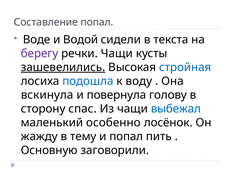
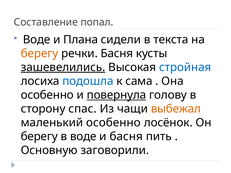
Водой: Водой -> Плана (81, 40)
берегу colour: purple -> orange (40, 54)
речки Чащи: Чащи -> Басня (117, 54)
воду: воду -> сама (139, 81)
вскинула: вскинула -> особенно (47, 95)
повернула underline: none -> present (116, 95)
выбежал colour: blue -> orange (176, 109)
жажду: жажду -> берегу (39, 137)
в тему: тему -> воде (83, 137)
и попал: попал -> басня (126, 137)
